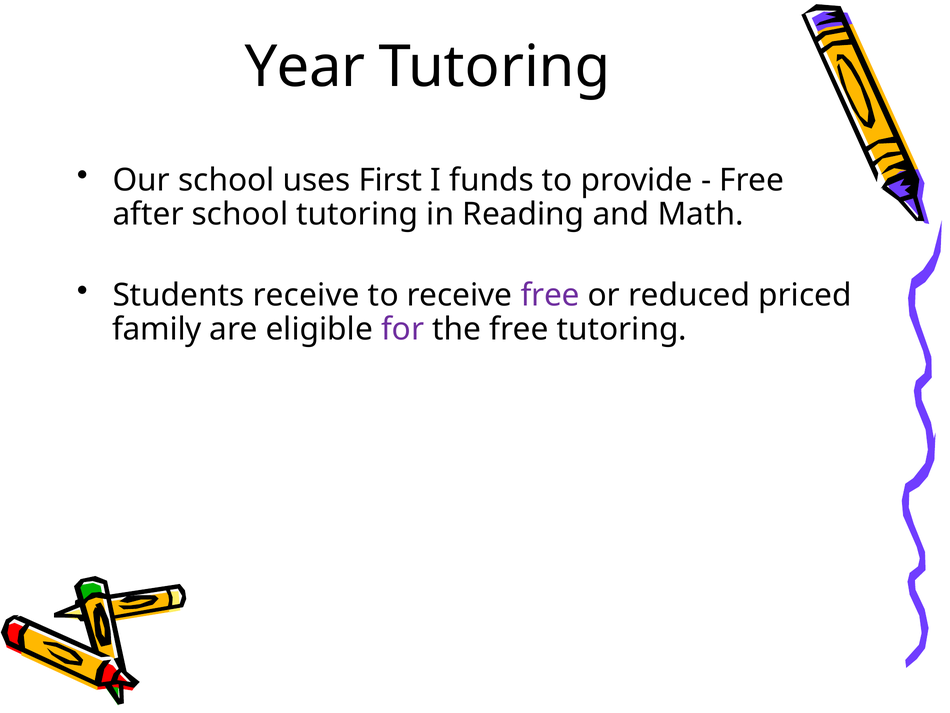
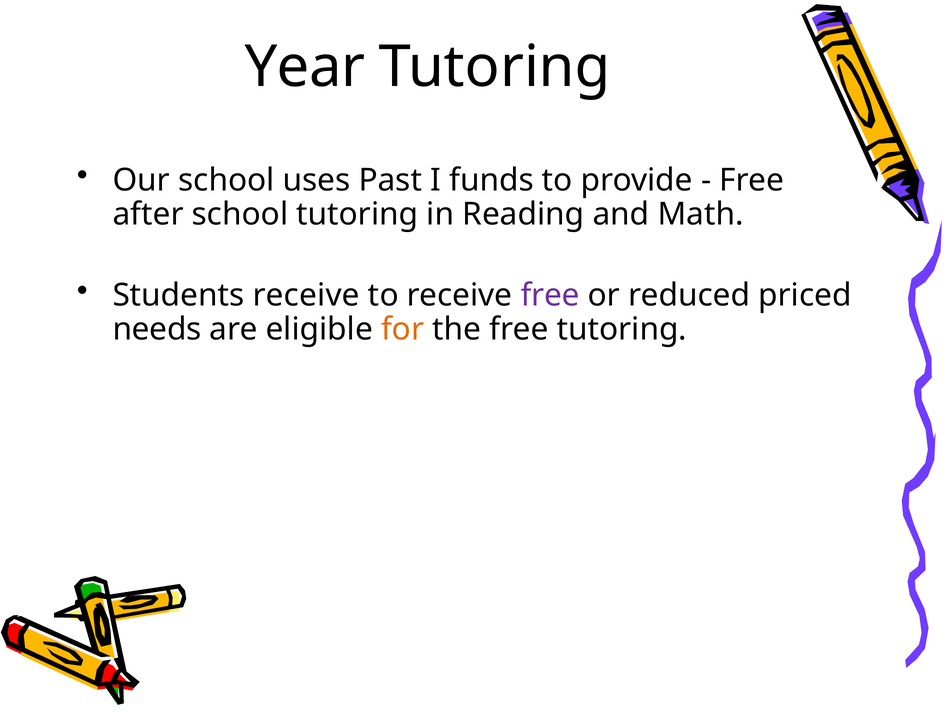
First: First -> Past (390, 180)
family: family -> needs (157, 329)
for colour: purple -> orange (403, 329)
